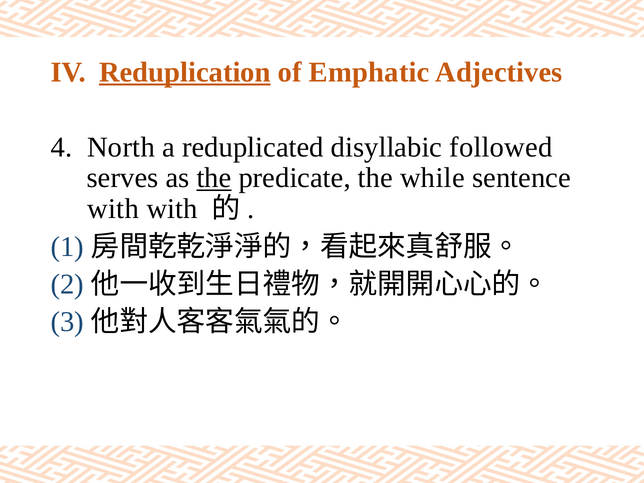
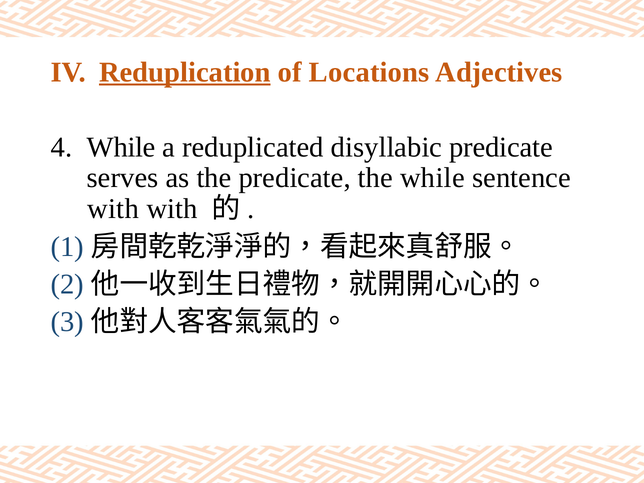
Emphatic: Emphatic -> Locations (369, 72)
North: North -> While (121, 147)
disyllabic followed: followed -> predicate (501, 147)
the underline: present -> none (214, 178)
